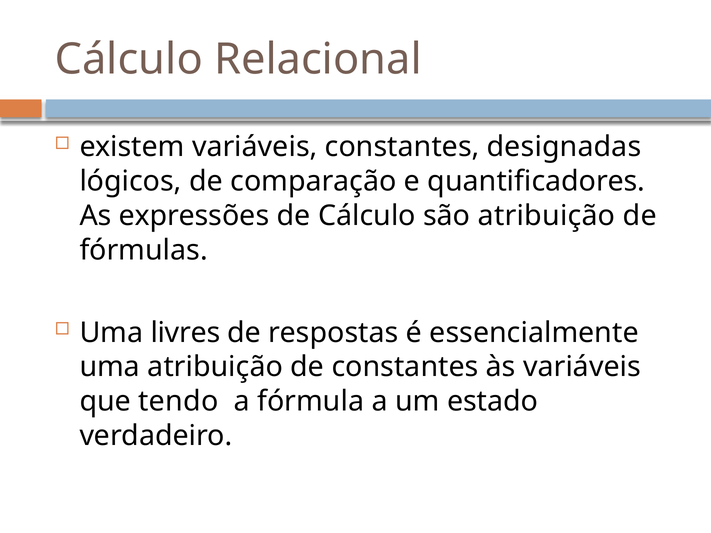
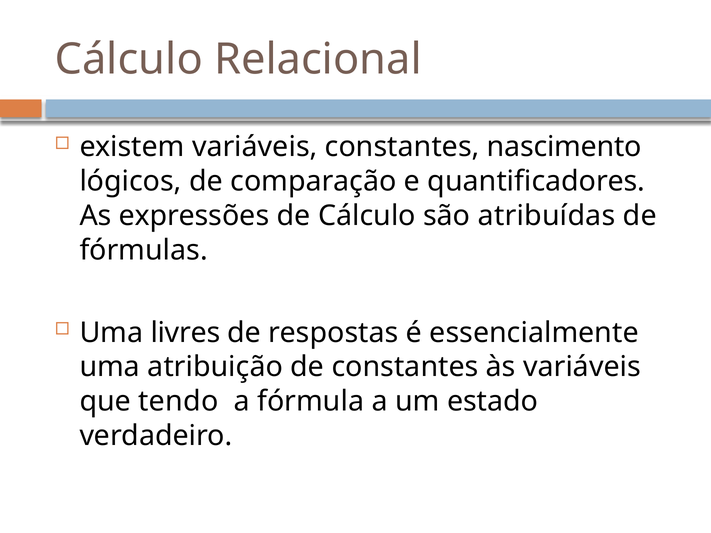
designadas: designadas -> nascimento (564, 147)
são atribuição: atribuição -> atribuídas (547, 216)
